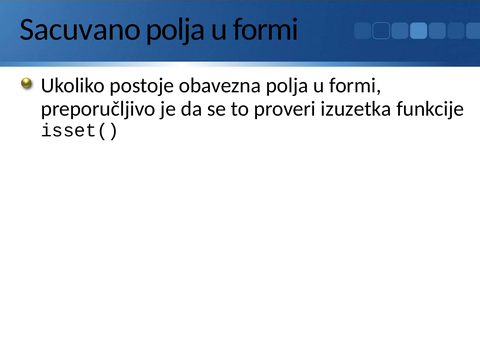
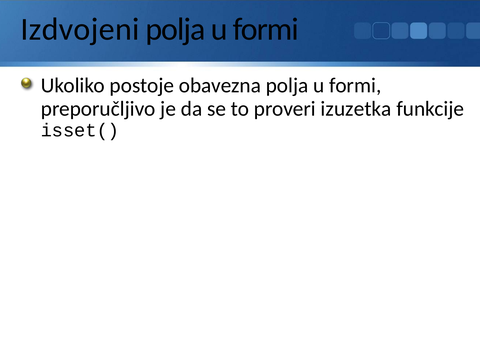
Sacuvano: Sacuvano -> Izdvojeni (80, 29)
